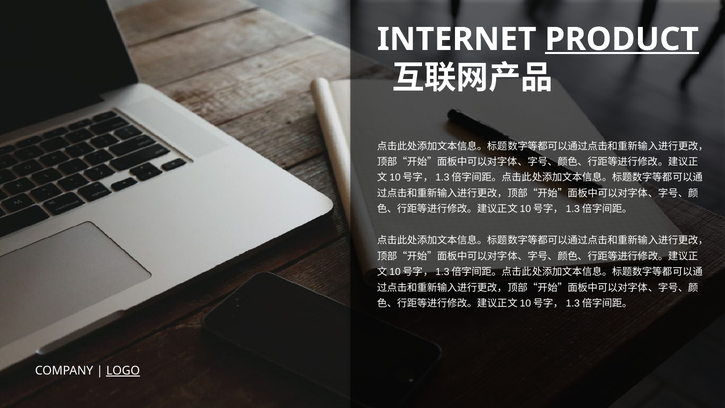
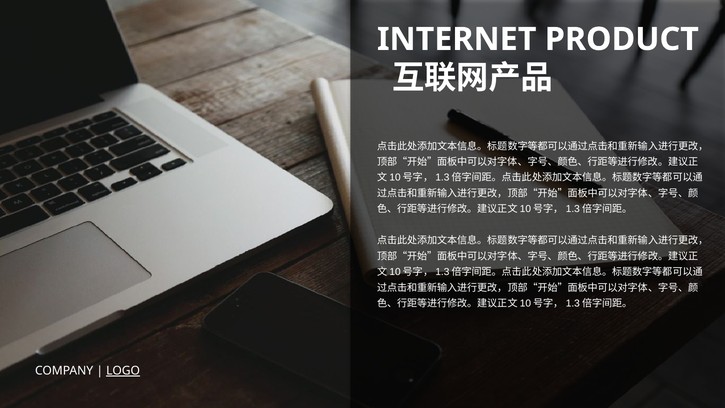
PRODUCT underline: present -> none (622, 39)
